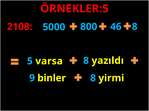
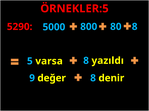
2108: 2108 -> 5290 (20, 27)
46: 46 -> 80 (116, 27)
binler: binler -> değer (52, 79)
yirmi: yirmi -> denir (111, 79)
